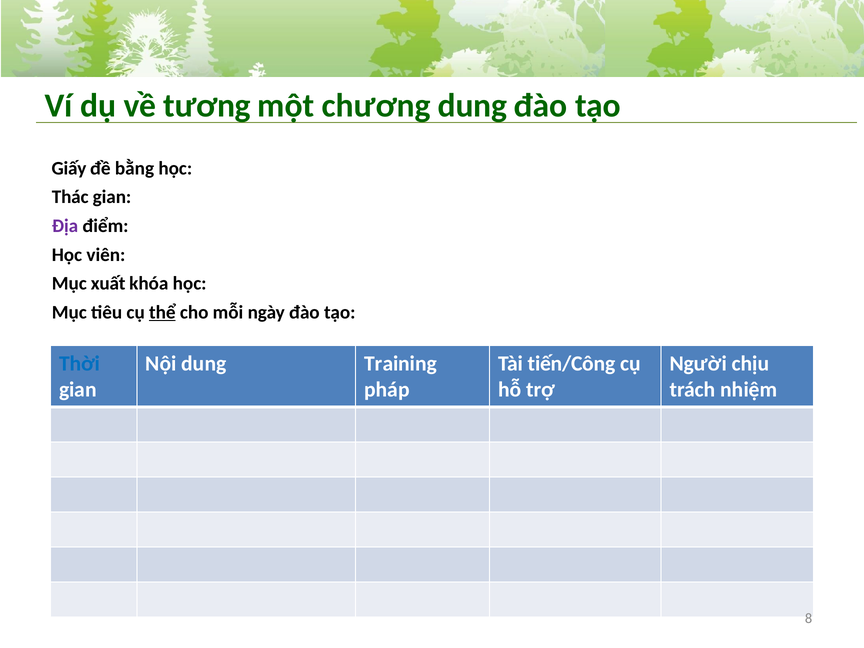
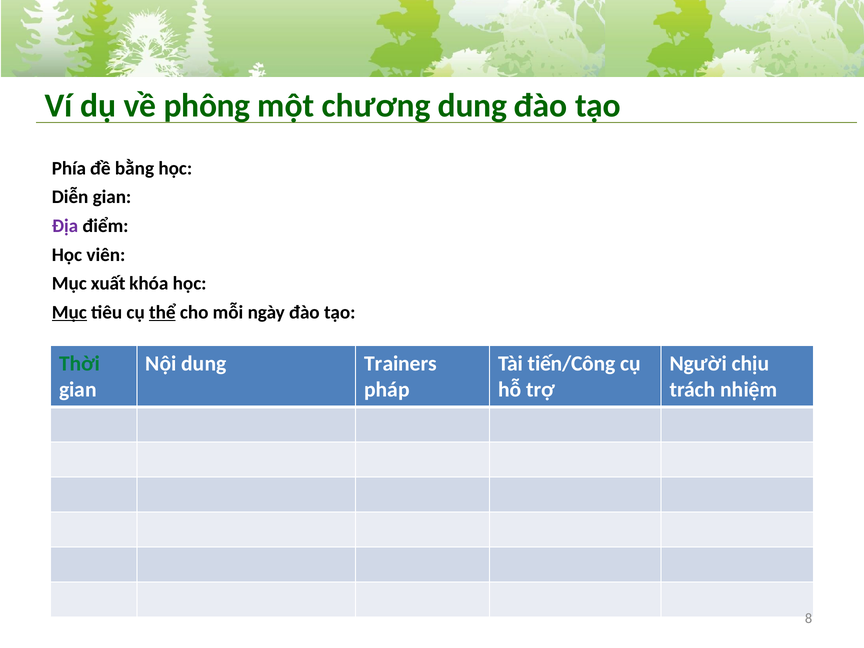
tương: tương -> phông (207, 106)
Giấy: Giấy -> Phía (69, 168)
Thác: Thác -> Diễn (70, 197)
Mục underline: none -> present (69, 312)
Thời colour: blue -> green (80, 363)
Training: Training -> Trainers (401, 363)
